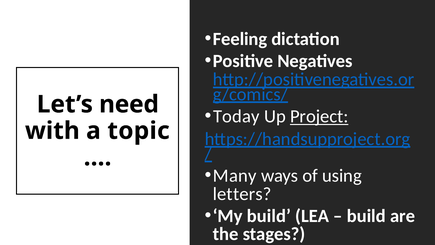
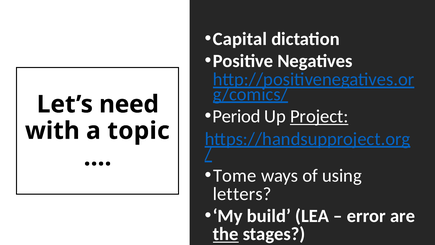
Feeling: Feeling -> Capital (240, 39)
Today: Today -> Period (237, 116)
Many: Many -> Tome (235, 176)
build: build -> error (366, 216)
the underline: none -> present (226, 234)
